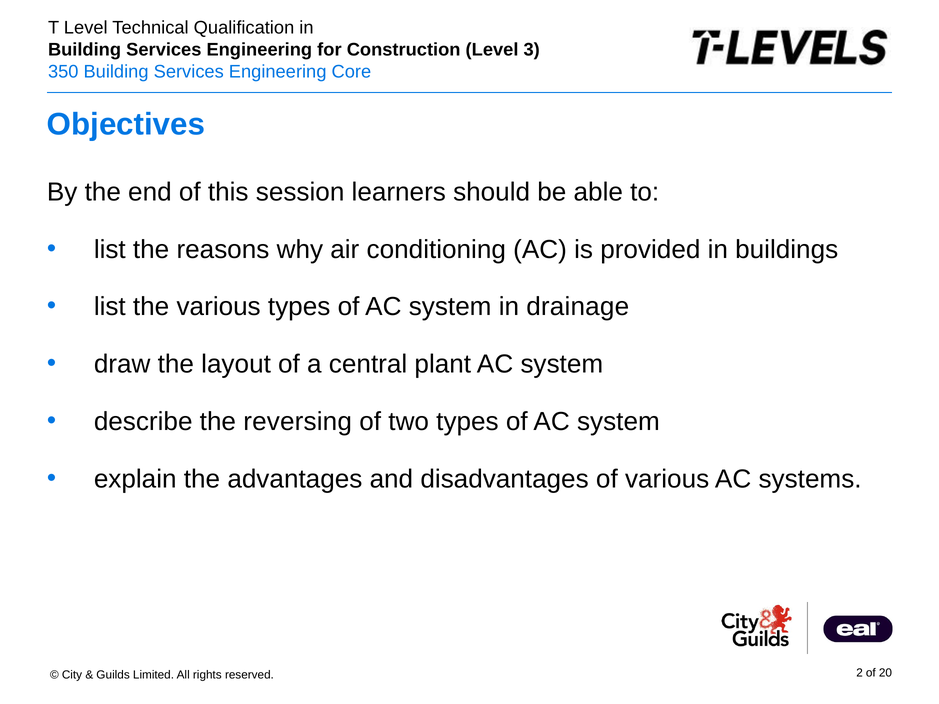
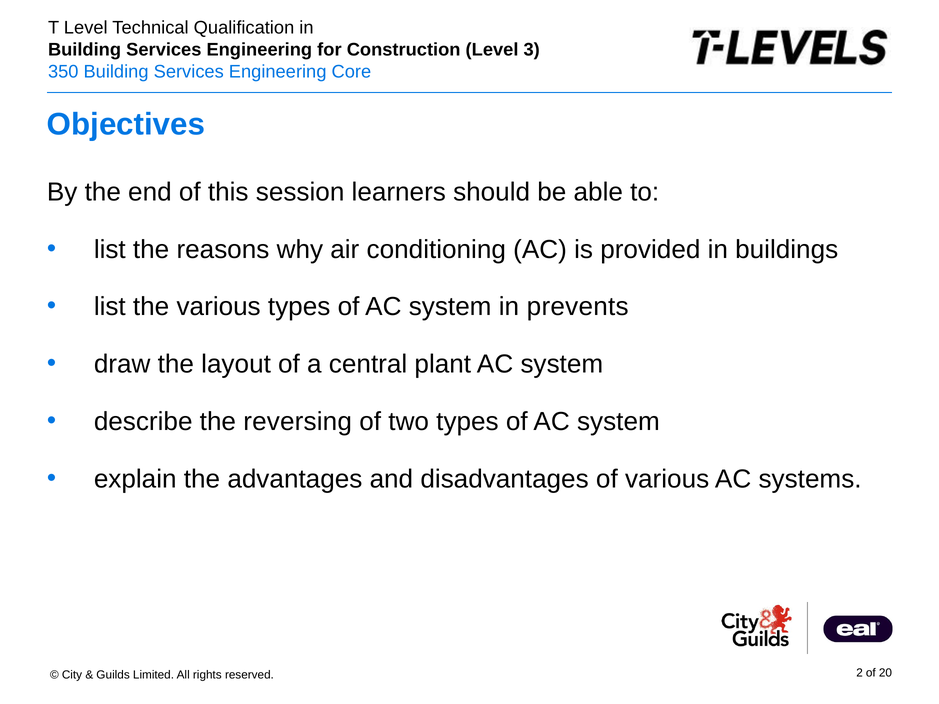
drainage: drainage -> prevents (578, 307)
